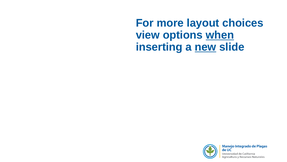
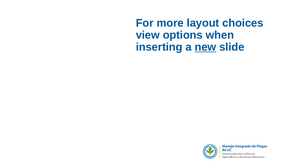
when underline: present -> none (220, 35)
